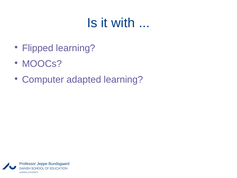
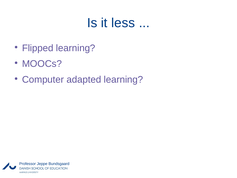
with: with -> less (123, 23)
